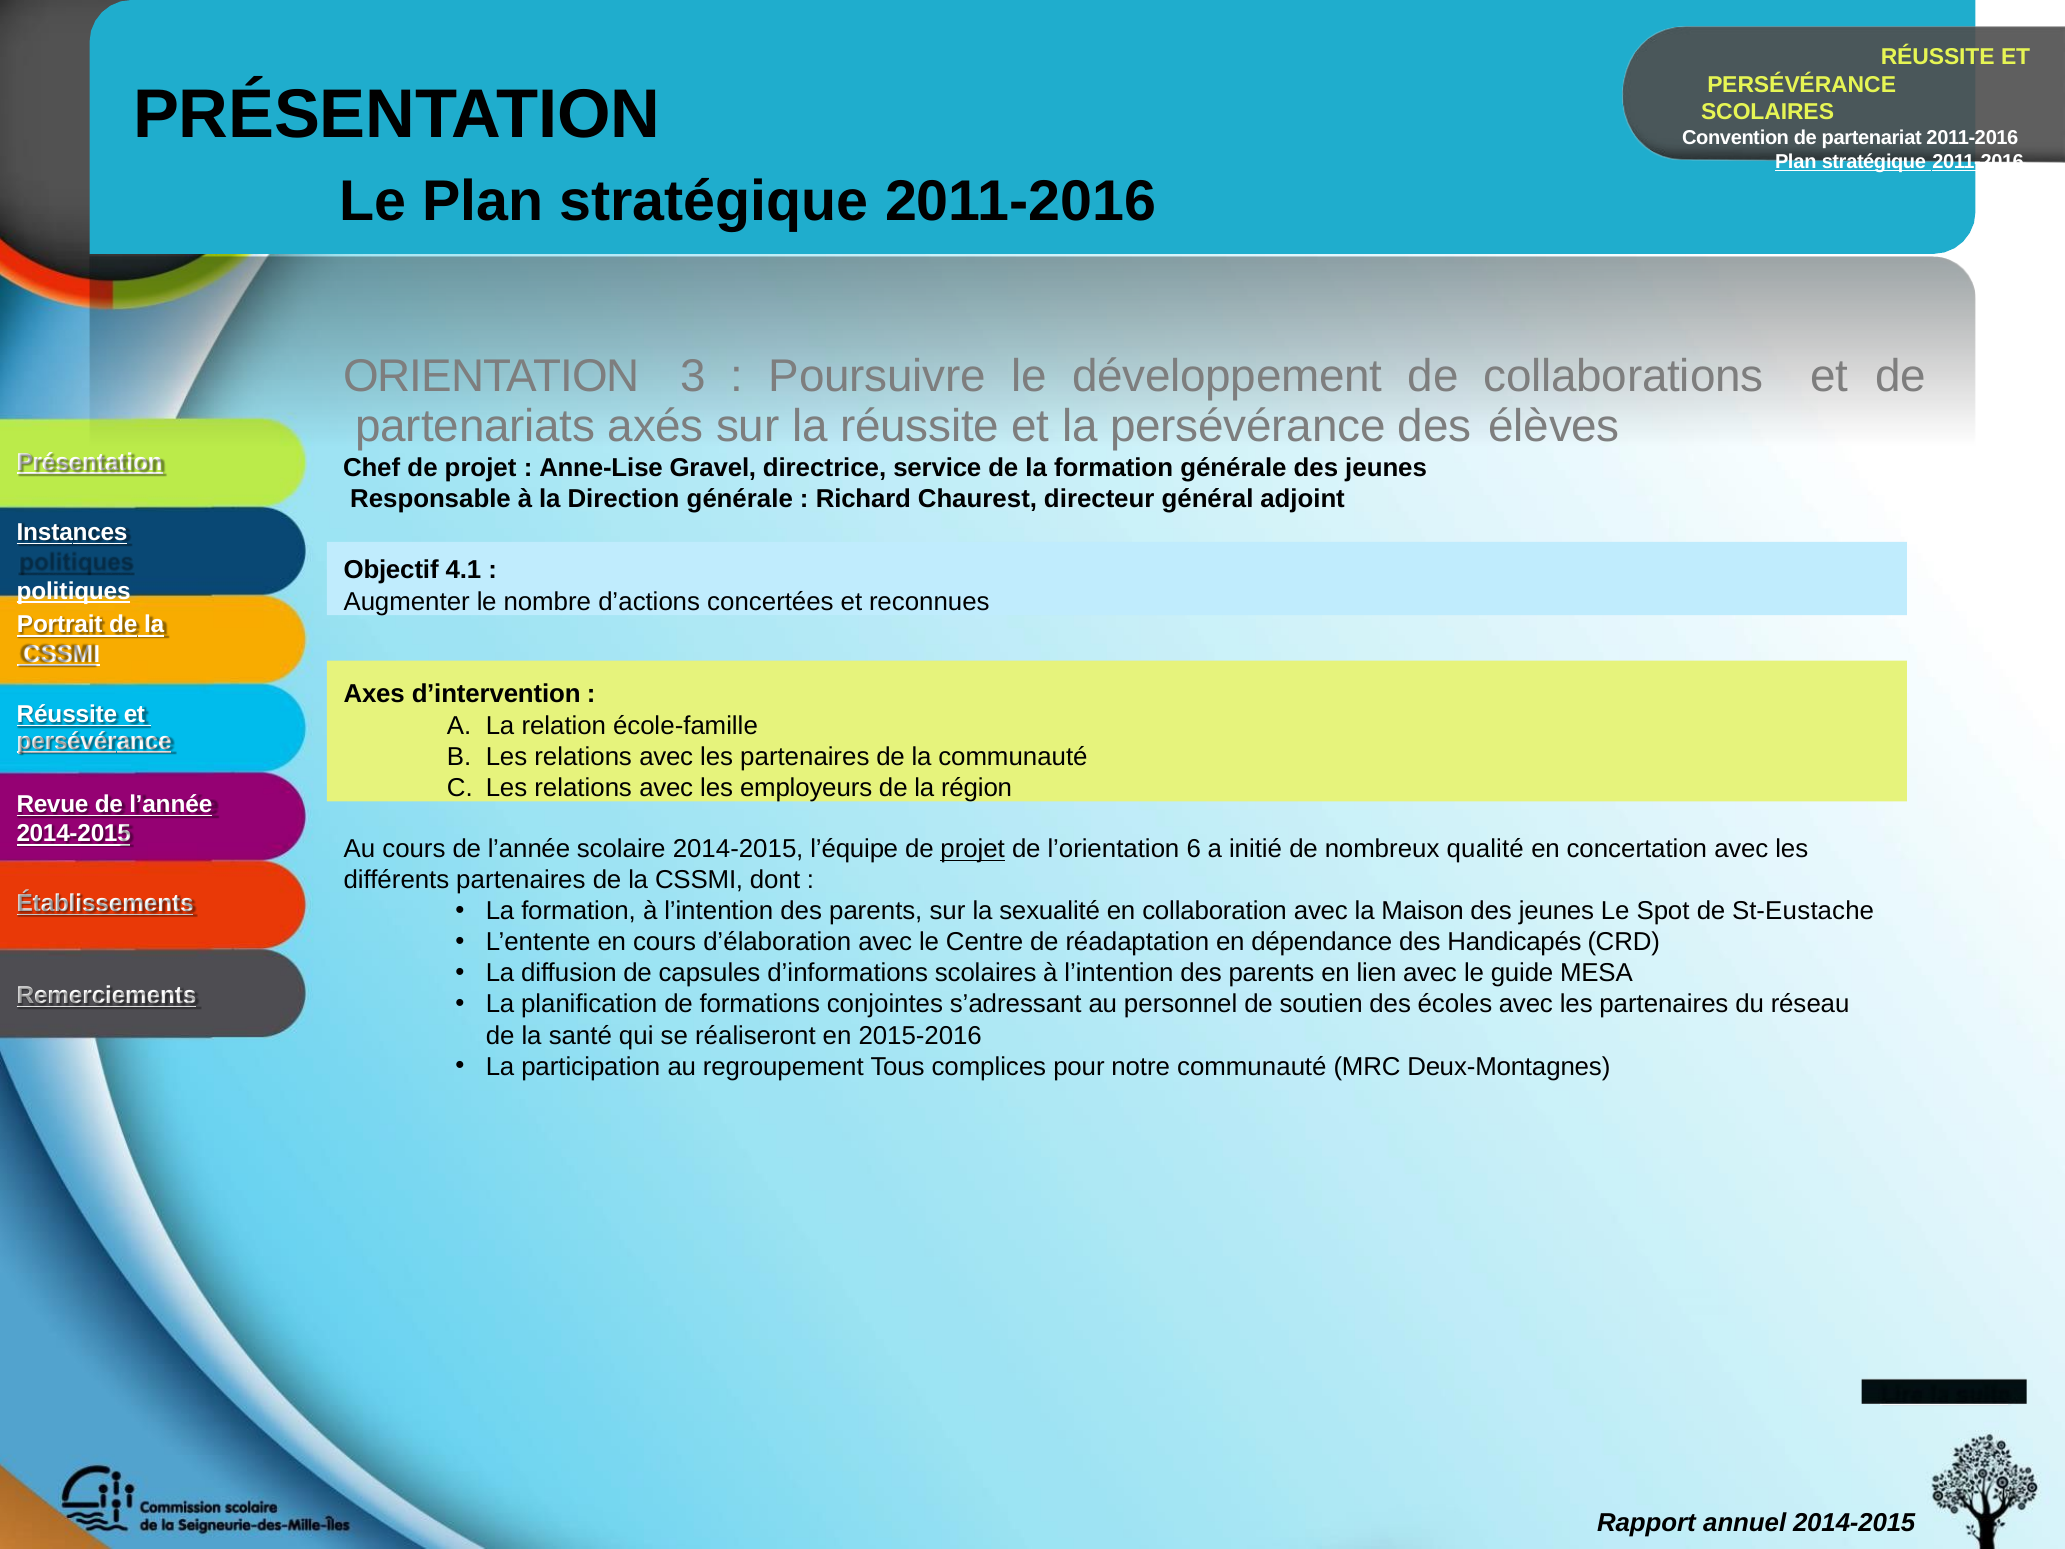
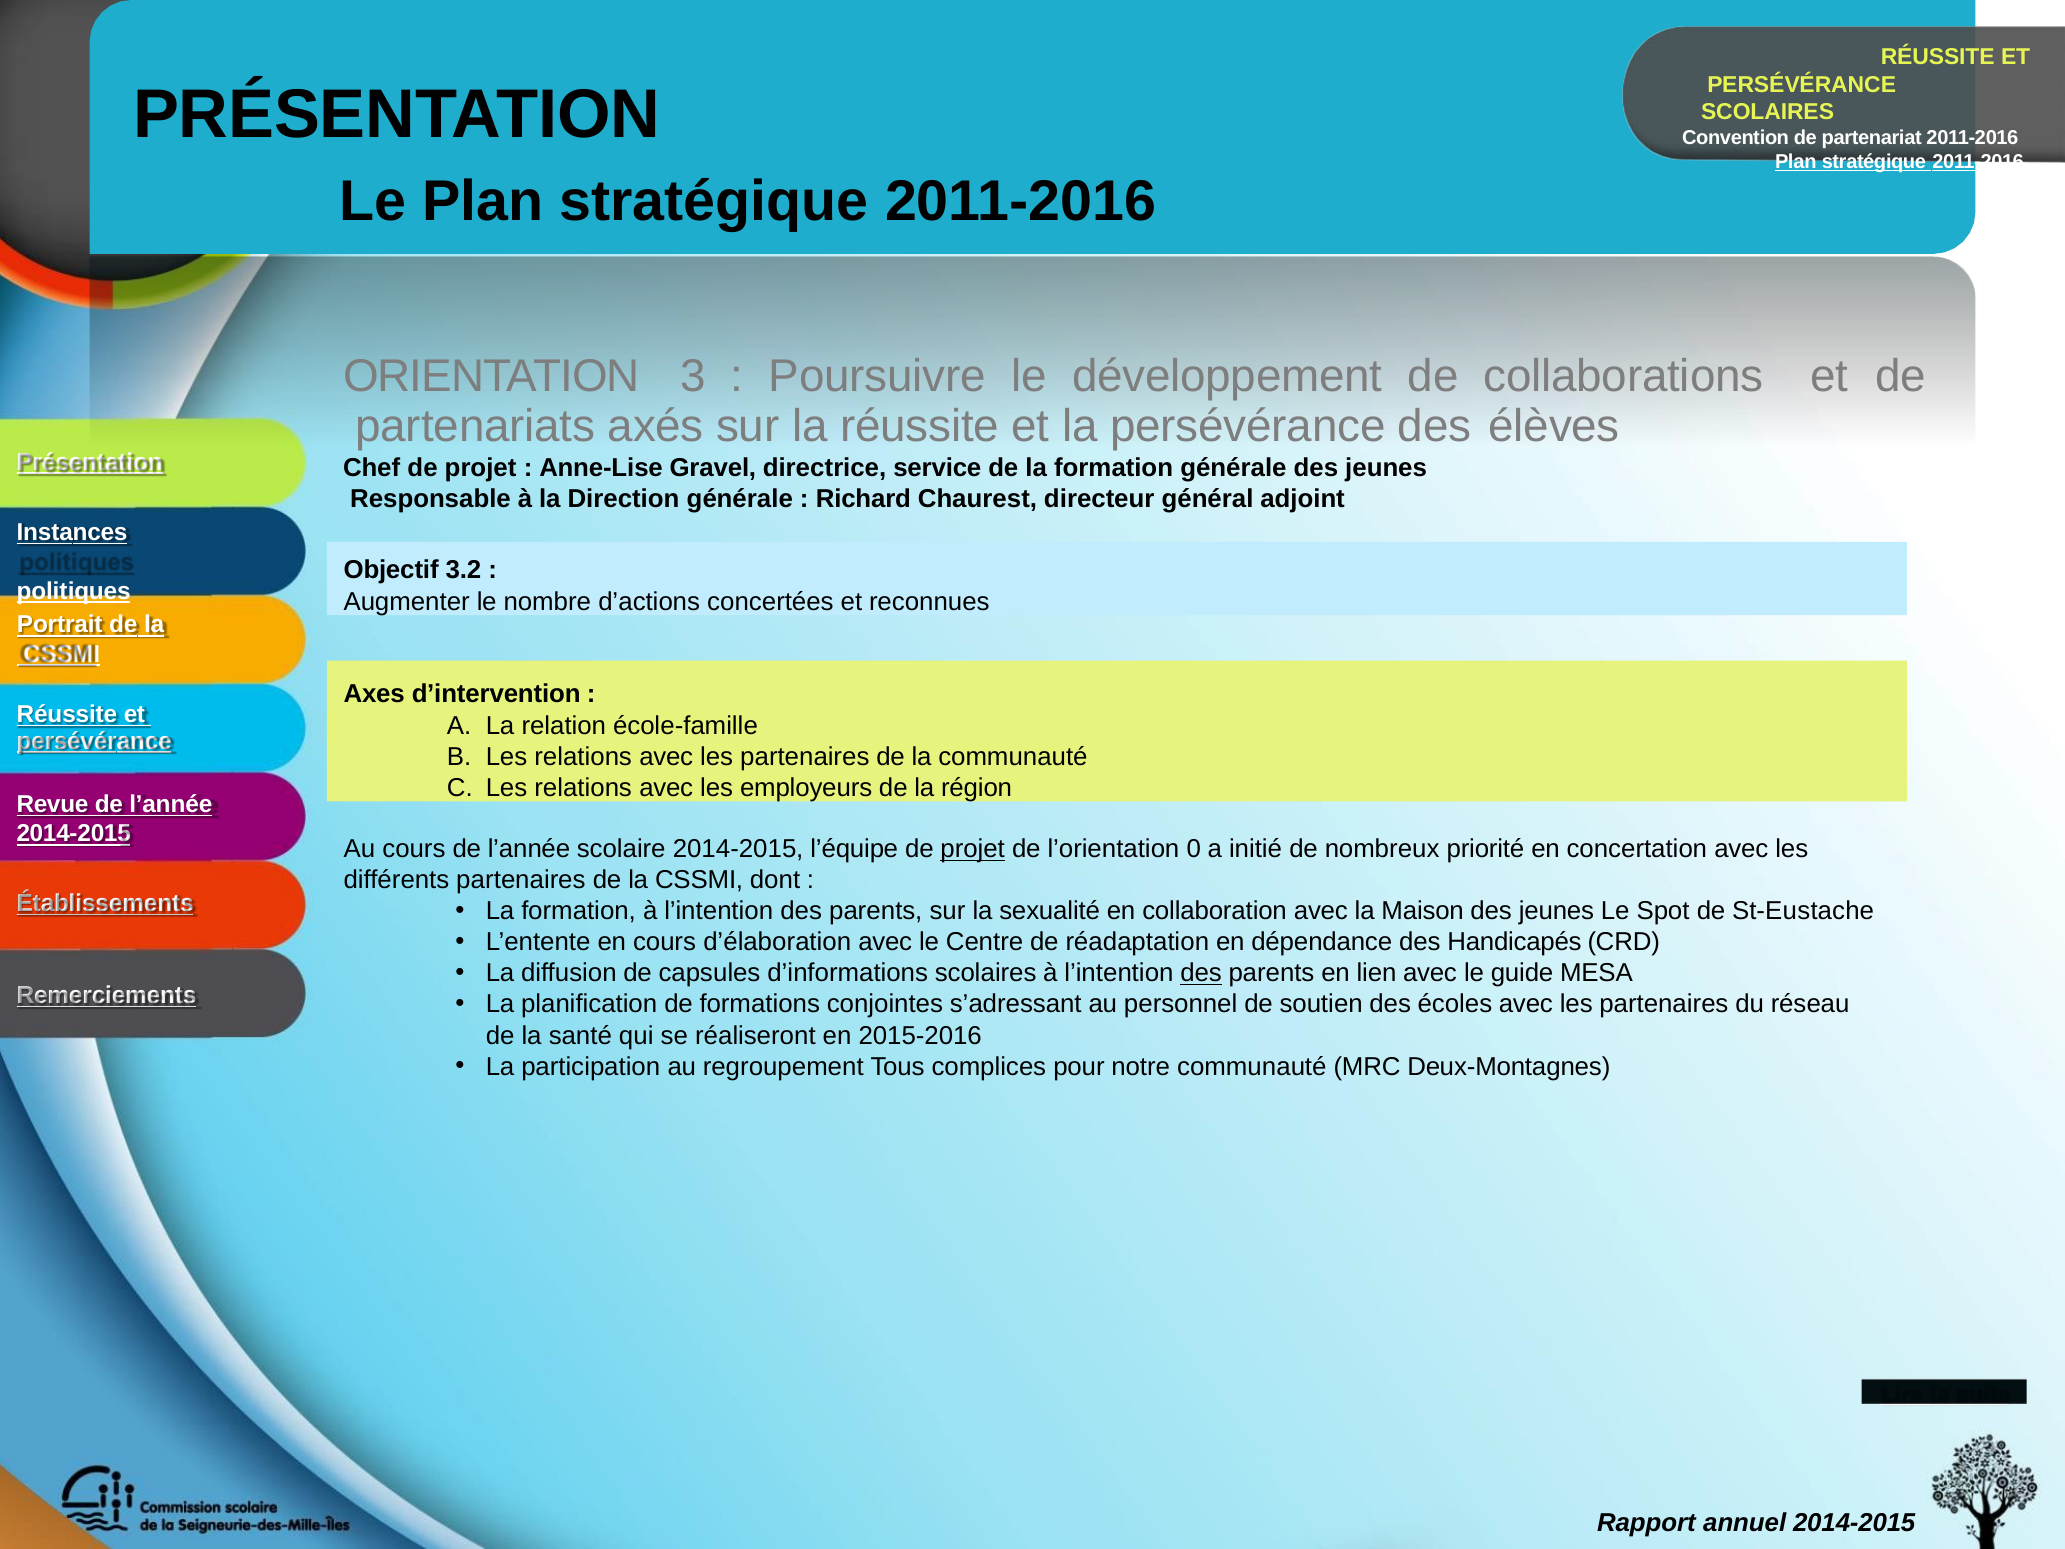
4.1: 4.1 -> 3.2 (463, 570)
6: 6 -> 0 (1194, 849)
qualité: qualité -> priorité (1485, 849)
des underline: none -> present (1201, 973)
